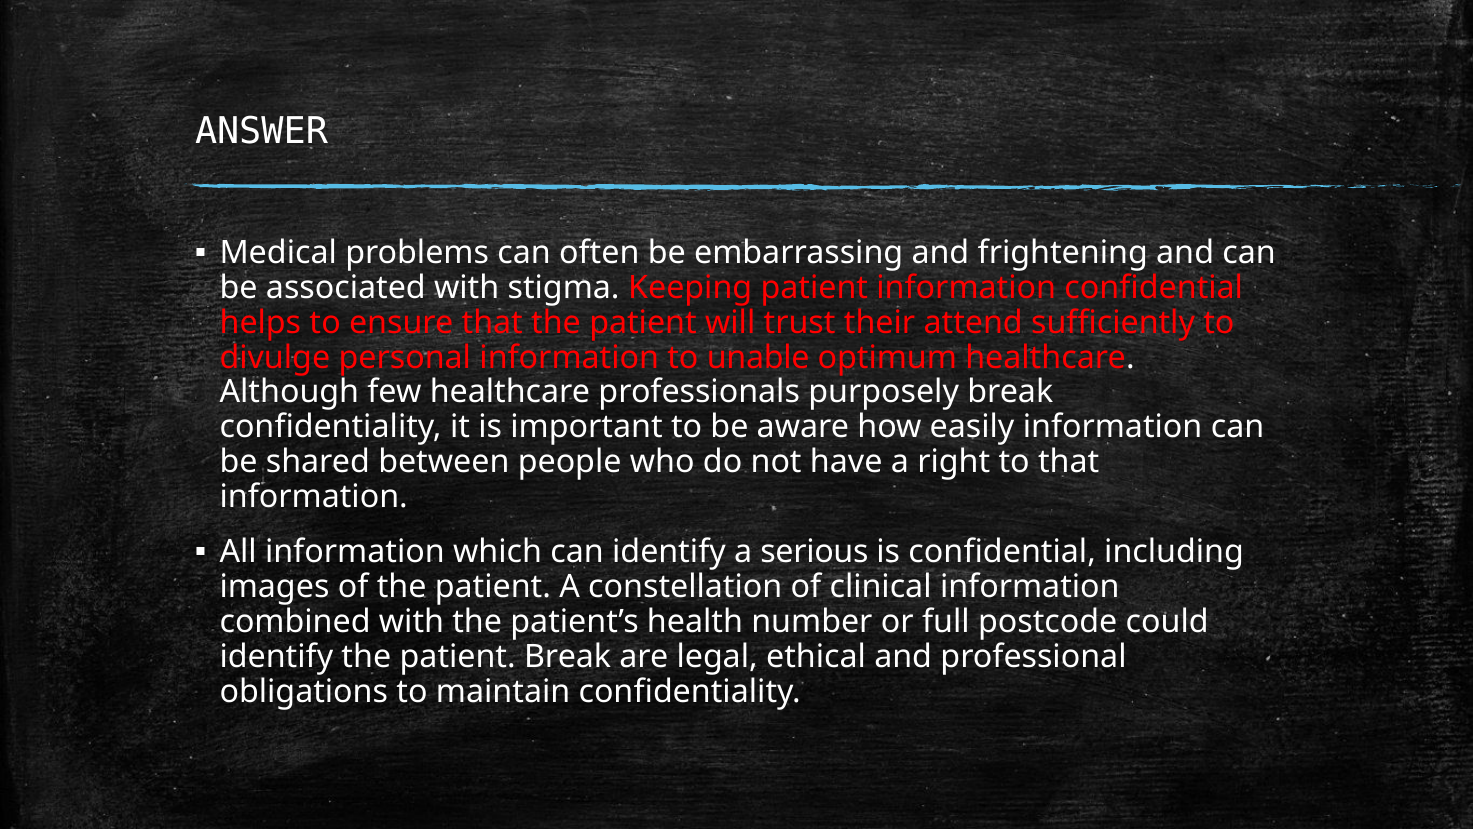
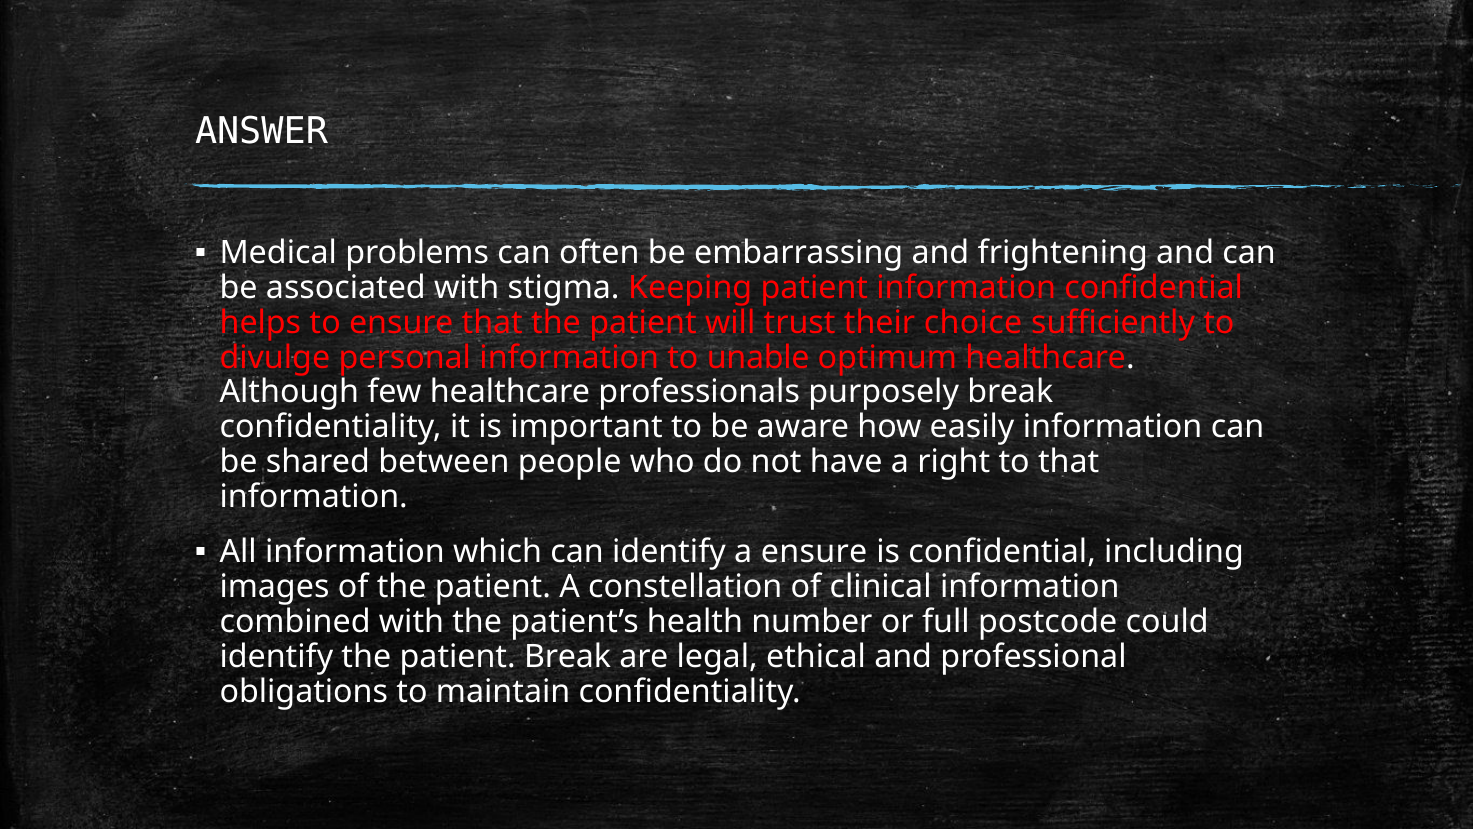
attend: attend -> choice (973, 322)
a serious: serious -> ensure (814, 552)
